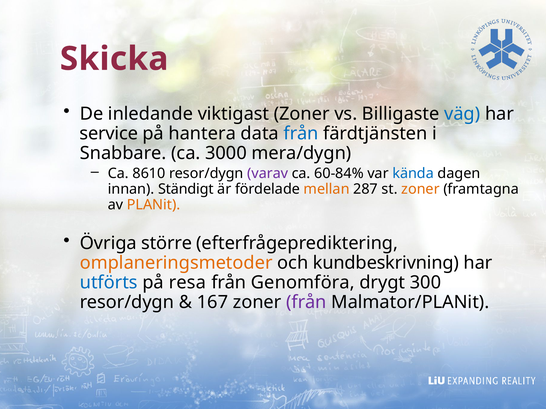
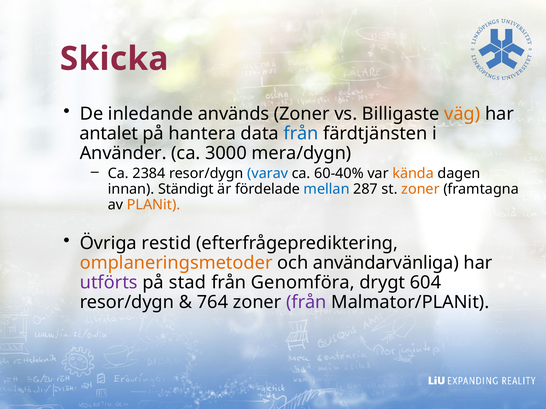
viktigast: viktigast -> används (233, 114)
väg colour: blue -> orange (462, 114)
service: service -> antalet (109, 134)
Snabbare: Snabbare -> Använder (123, 153)
8610: 8610 -> 2384 (149, 174)
varav colour: purple -> blue (268, 174)
60-84%: 60-84% -> 60-40% (339, 174)
kända colour: blue -> orange (413, 174)
mellan colour: orange -> blue (327, 189)
större: större -> restid (166, 244)
kundbeskrivning: kundbeskrivning -> användarvänliga (386, 263)
utförts colour: blue -> purple (109, 283)
resa: resa -> stad (187, 283)
300: 300 -> 604 (426, 283)
167: 167 -> 764 (212, 303)
